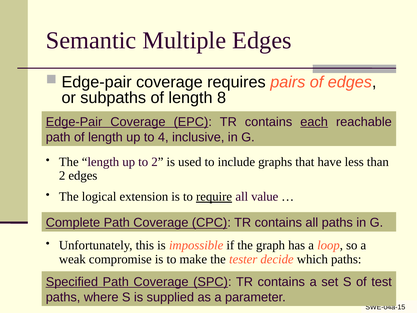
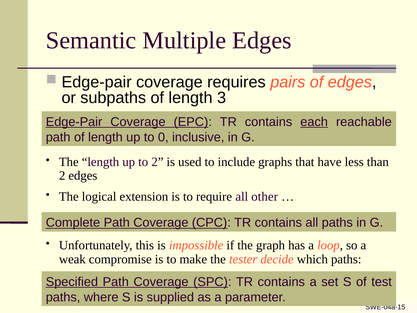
8: 8 -> 3 (222, 98)
4: 4 -> 0 (163, 137)
require underline: present -> none (214, 197)
value: value -> other (265, 197)
